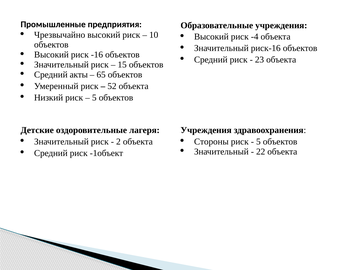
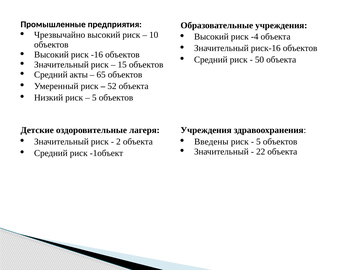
23: 23 -> 50 (259, 60)
Стороны: Стороны -> Введены (211, 142)
